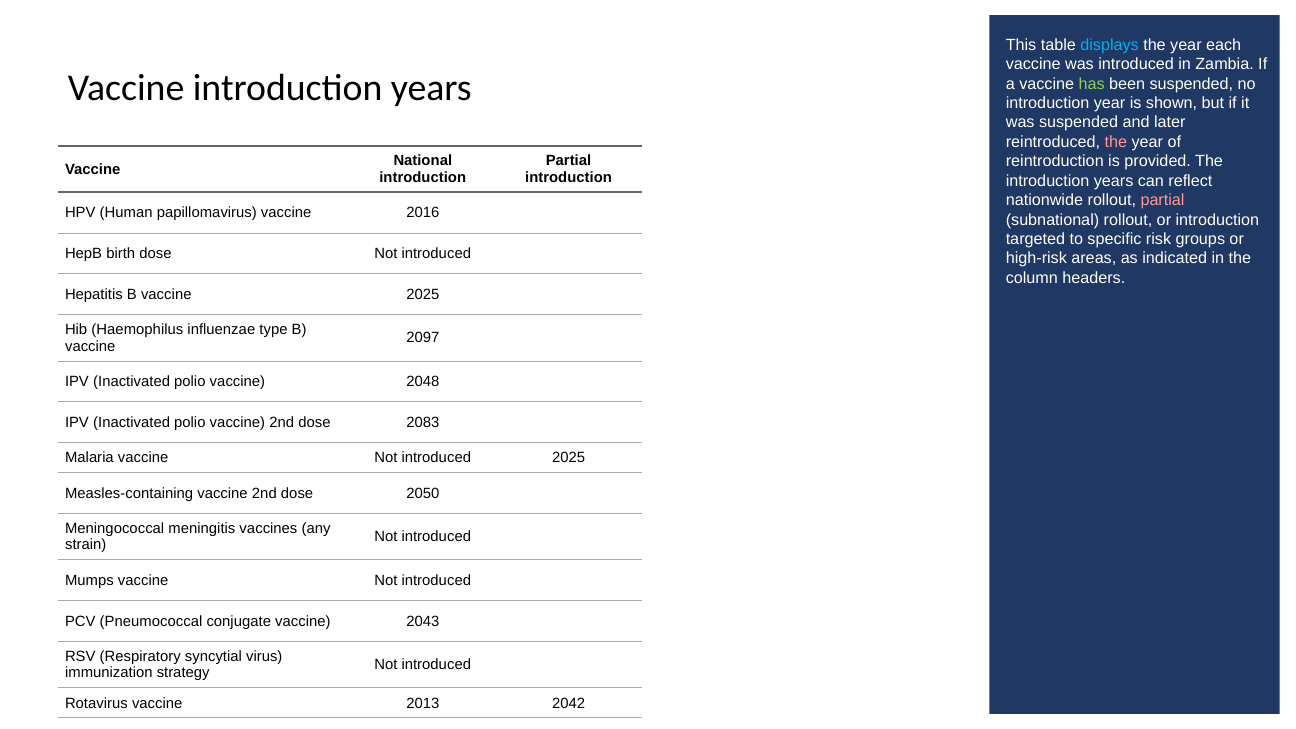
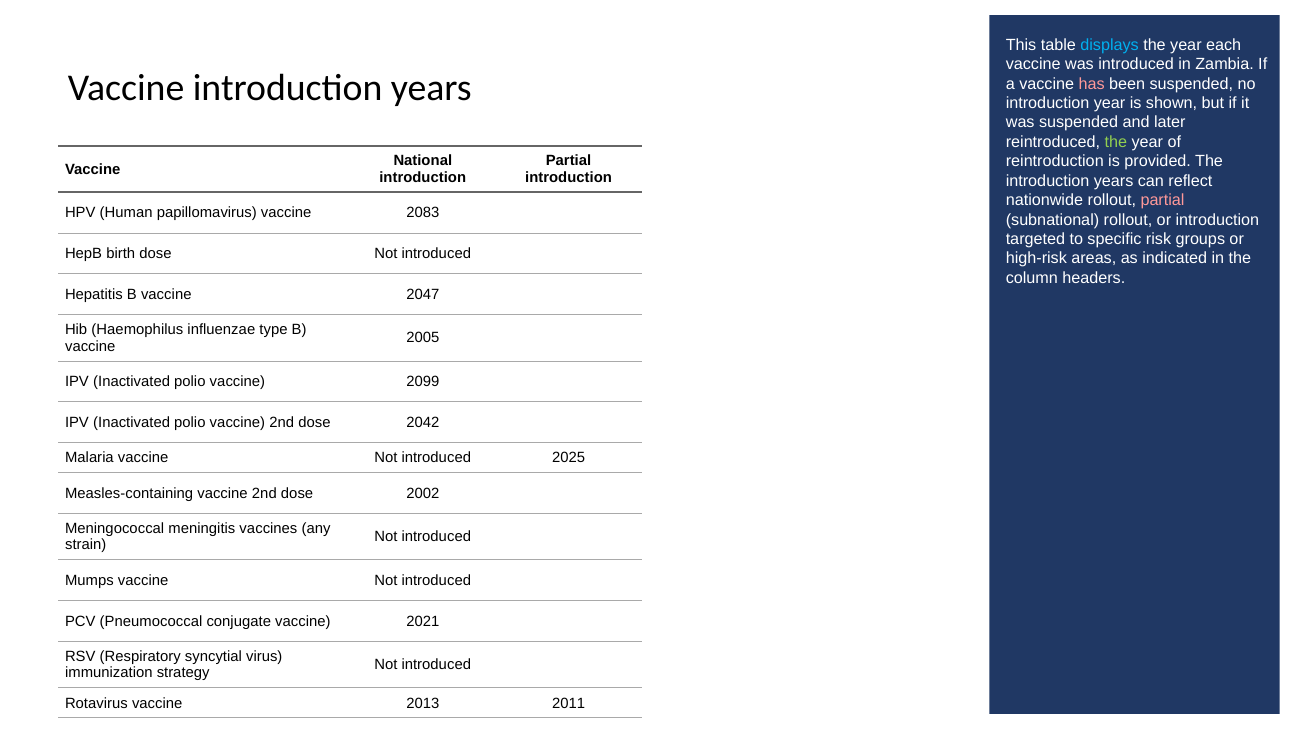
has colour: light green -> pink (1092, 84)
the colour: pink -> light green (1116, 142)
2016: 2016 -> 2083 (423, 213)
vaccine 2025: 2025 -> 2047 (423, 294)
2097: 2097 -> 2005 (423, 338)
2048: 2048 -> 2099 (423, 382)
2083: 2083 -> 2042 (423, 422)
2050: 2050 -> 2002 (423, 493)
2043: 2043 -> 2021 (423, 621)
2042: 2042 -> 2011 (569, 703)
